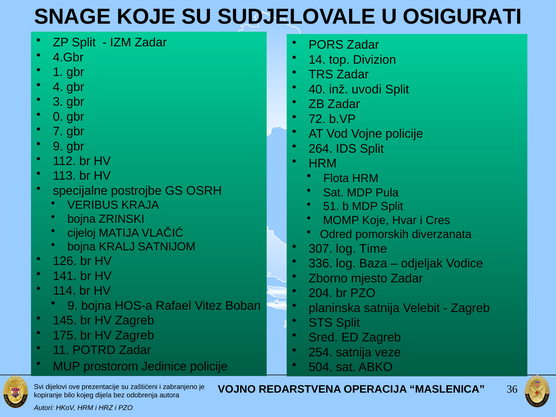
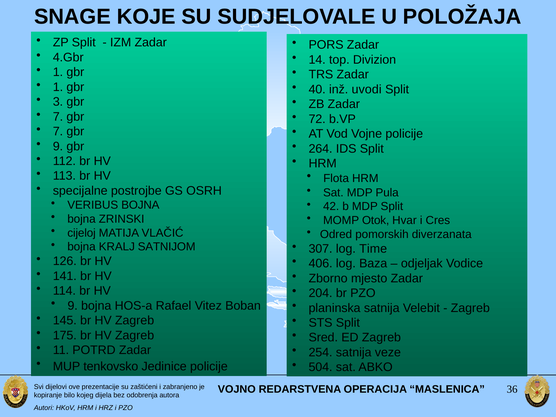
OSIGURATI: OSIGURATI -> POLOŽAJA (462, 17)
4: 4 -> 1 (58, 87)
0: 0 -> 7 (58, 117)
VERIBUS KRAJA: KRAJA -> BOJNA (140, 205)
51: 51 -> 42 (331, 206)
MOMP Koje: Koje -> Otok (376, 220)
336: 336 -> 406 (321, 263)
prostorom: prostorom -> tenkovsko (111, 366)
